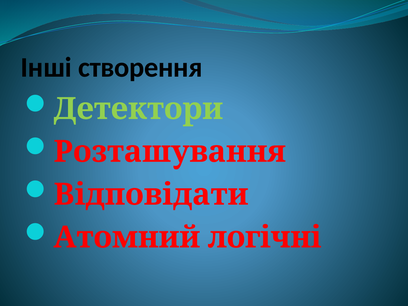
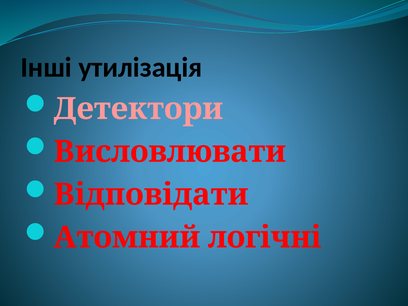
створення: створення -> утилізація (140, 67)
Детектори colour: light green -> pink (138, 109)
Розташування: Розташування -> Висловлювати (170, 152)
